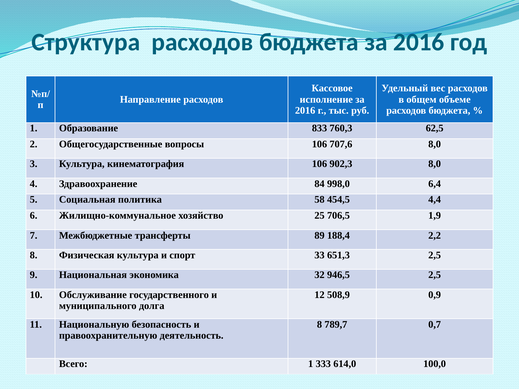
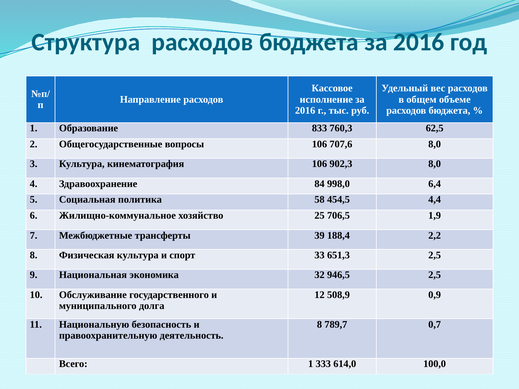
89: 89 -> 39 (320, 235)
